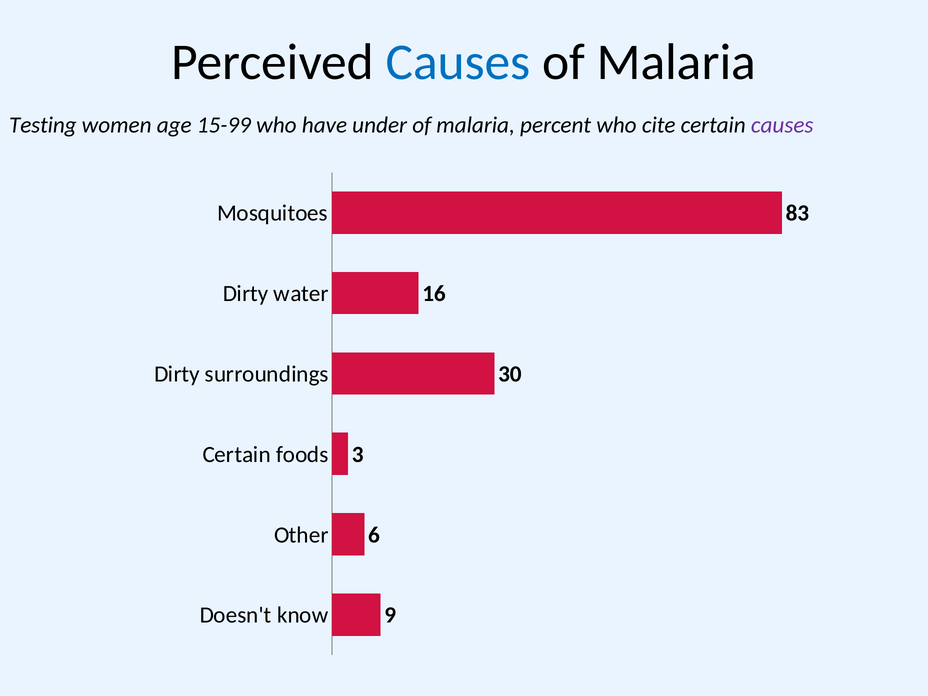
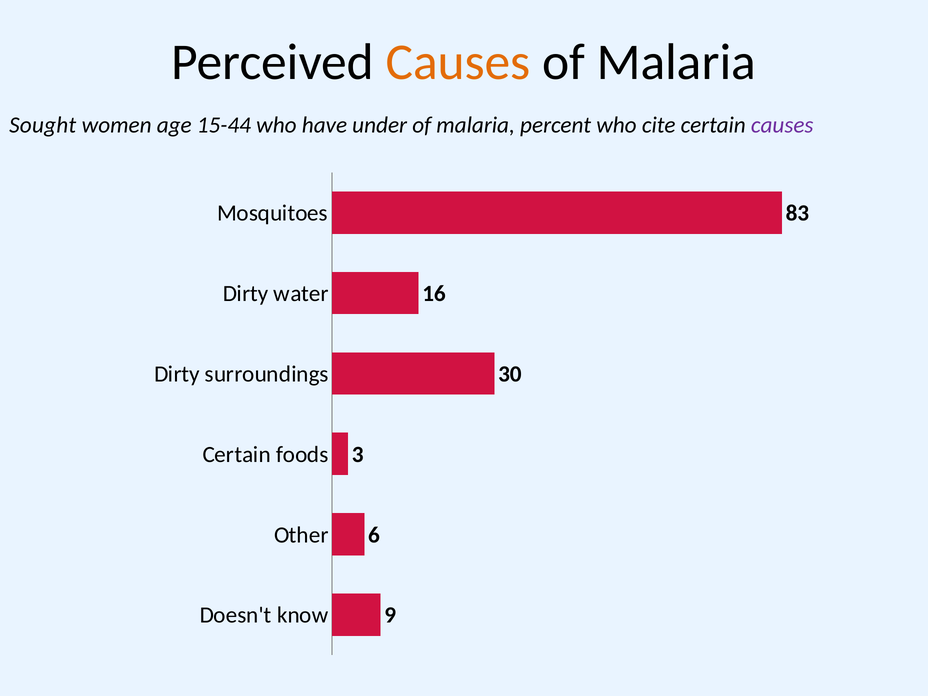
Causes colour: blue -> orange (458, 62)
Testing: Testing -> Sought (43, 125)
15-99: 15-99 -> 15-44 (224, 125)
